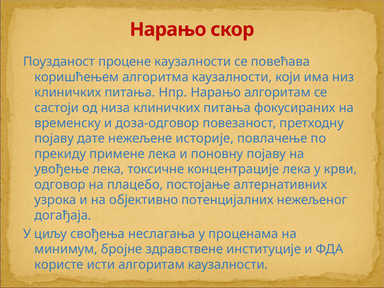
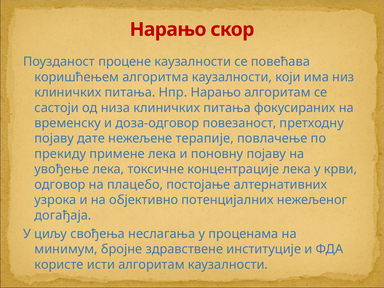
историје: историје -> терапије (205, 139)
